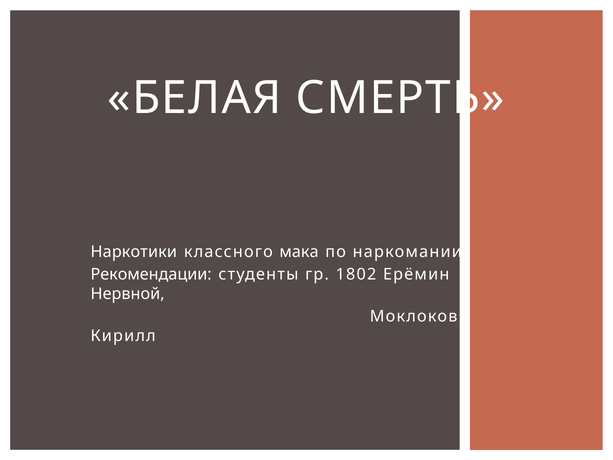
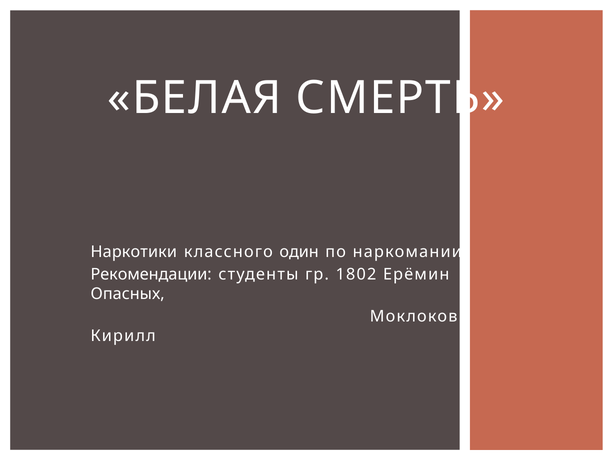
мака: мака -> один (299, 252)
Нервной: Нервной -> Опасных (128, 294)
